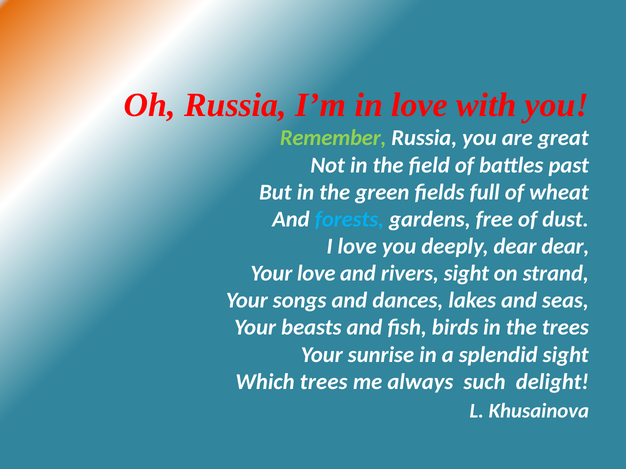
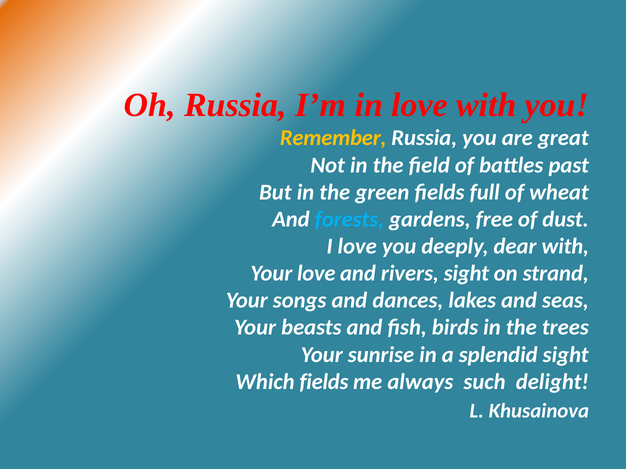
Remember colour: light green -> yellow (333, 138)
dear dear: dear -> with (565, 247)
Which trees: trees -> fields (324, 382)
